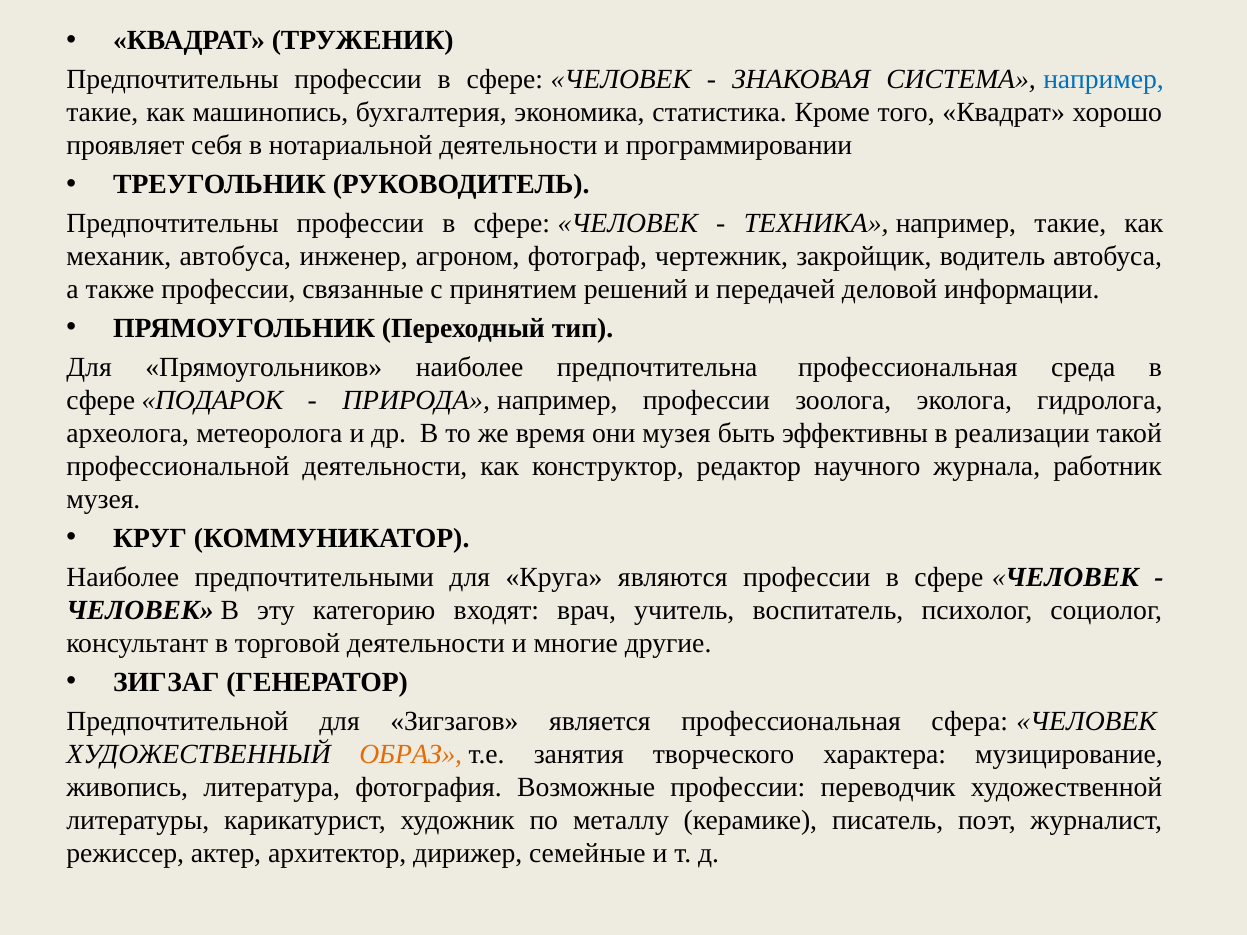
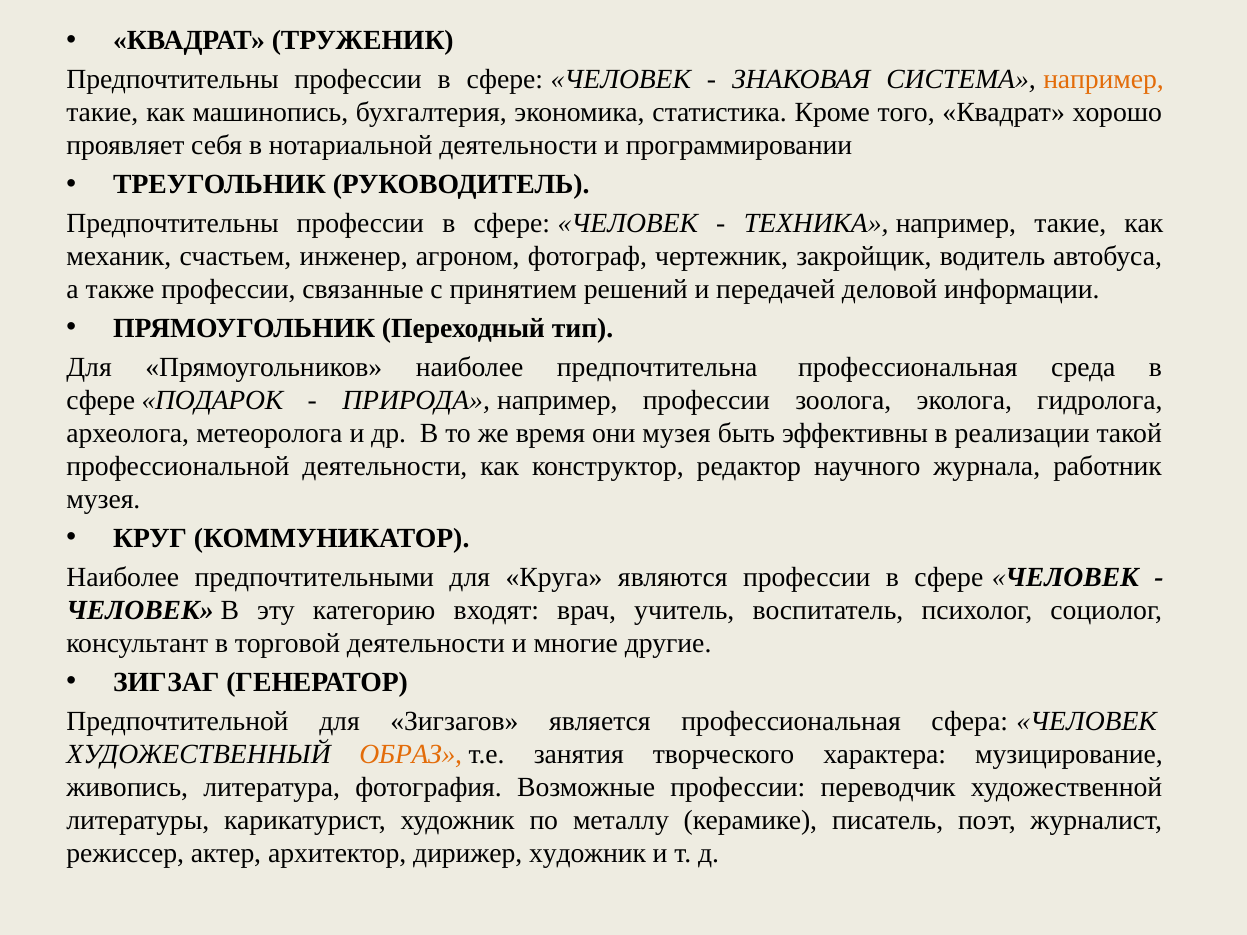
например colour: blue -> orange (1103, 79)
механик автобуса: автобуса -> счастьем (235, 256)
дирижер семейные: семейные -> художник (588, 854)
